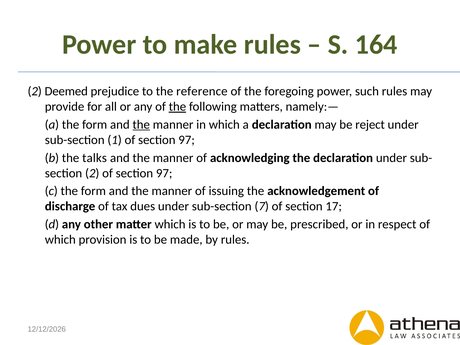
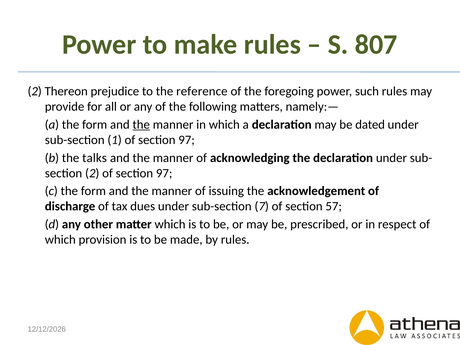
164: 164 -> 807 (376, 45)
Deemed: Deemed -> Thereon (66, 91)
the underline: present -> none (177, 107)
reject: reject -> dated (370, 125)
17: 17 -> 57 (334, 206)
